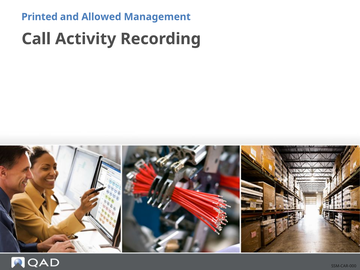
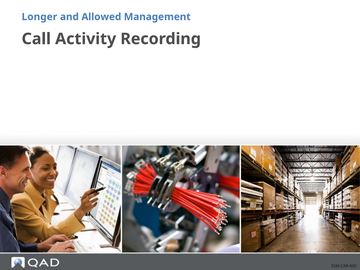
Printed: Printed -> Longer (39, 17)
